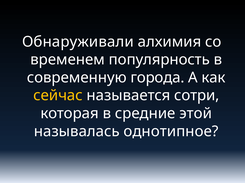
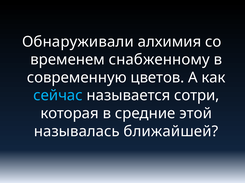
популярность: популярность -> снабженному (159, 60)
города: города -> цветов (157, 78)
сейчас colour: yellow -> light blue (58, 96)
однотипное: однотипное -> ближайшей (171, 132)
